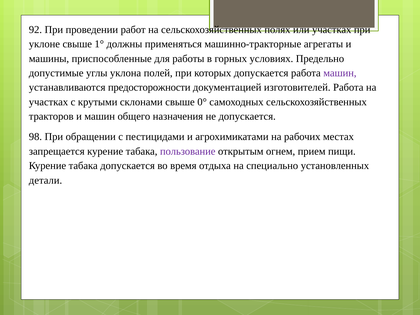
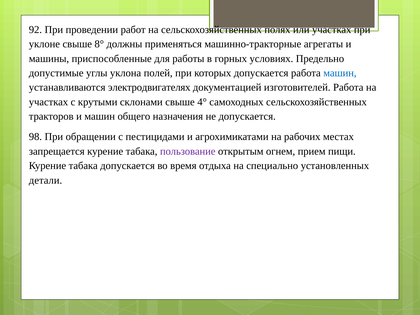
1°: 1° -> 8° (99, 44)
машин colour: purple -> blue (340, 73)
предосторожности: предосторожности -> электродвигателях (149, 88)
0°: 0° -> 4° (202, 102)
